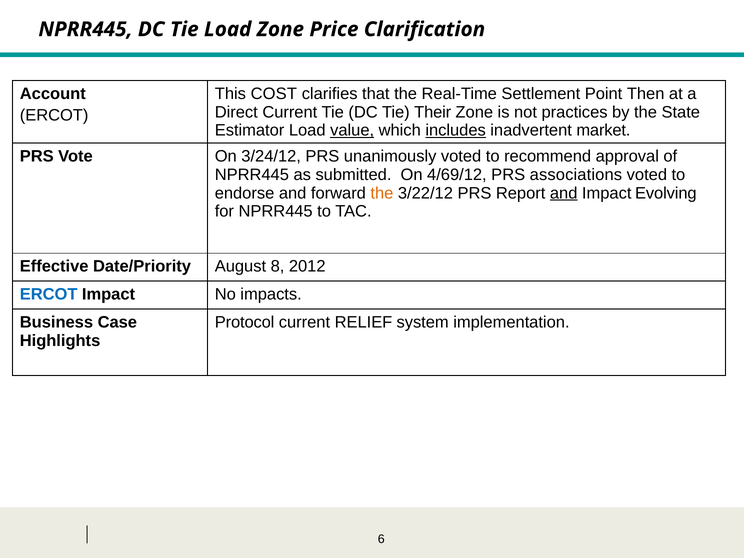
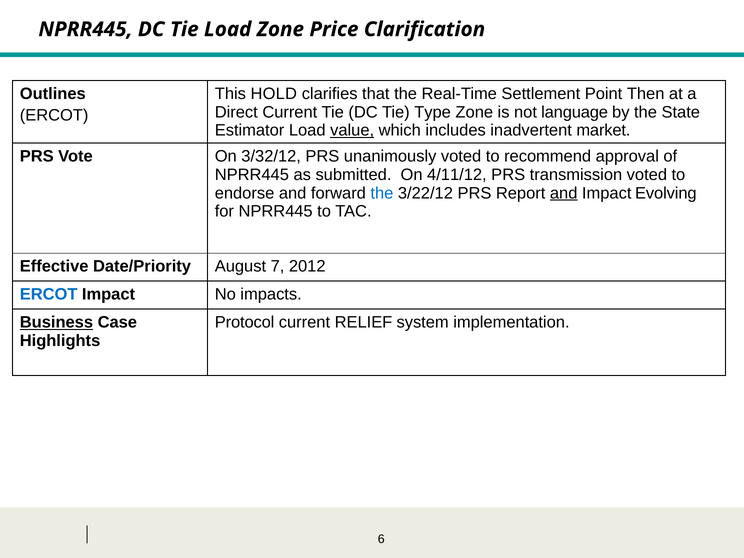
Account: Account -> Outlines (53, 94)
COST: COST -> HOLD (274, 94)
Their: Their -> Type (433, 112)
practices: practices -> language (575, 112)
includes underline: present -> none (456, 130)
3/24/12: 3/24/12 -> 3/32/12 (271, 156)
4/69/12: 4/69/12 -> 4/11/12 (457, 175)
associations: associations -> transmission (576, 175)
the colour: orange -> blue (382, 193)
8: 8 -> 7 (278, 266)
Business underline: none -> present (56, 322)
